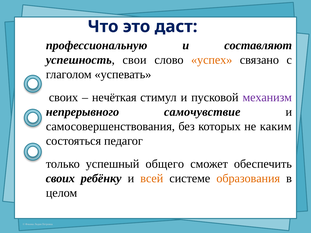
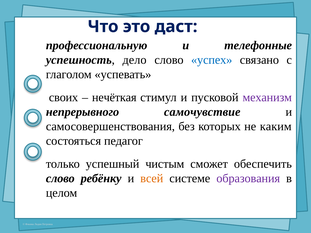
составляют: составляют -> телефонные (258, 45)
свои: свои -> дело (135, 60)
успех colour: orange -> blue (212, 60)
общего: общего -> чистым (165, 164)
своих: своих -> слово (60, 179)
образования colour: orange -> purple (248, 179)
